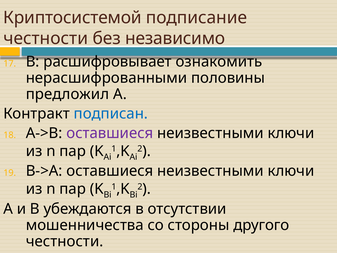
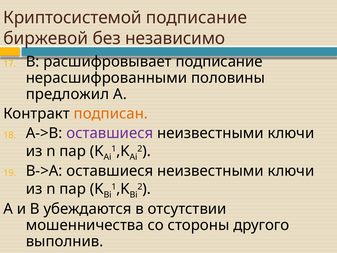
честности: честности -> биржевой (46, 38)
расшифровывает ознакомить: ознакомить -> подписание (219, 62)
подписан colour: blue -> orange (111, 114)
честности: честности -> выполнив (65, 241)
